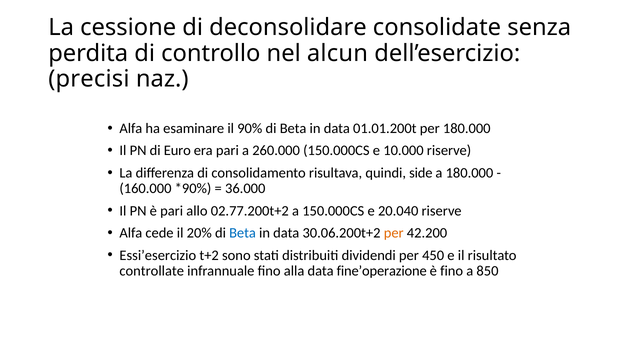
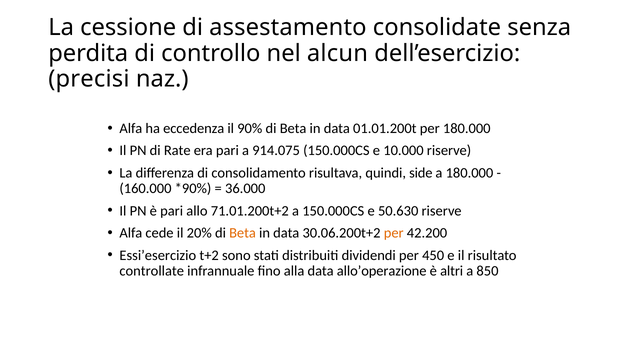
deconsolidare: deconsolidare -> assestamento (288, 28)
esaminare: esaminare -> eccedenza (194, 128)
Euro: Euro -> Rate (177, 151)
260.000: 260.000 -> 914.075 (276, 151)
02.77.200t+2: 02.77.200t+2 -> 71.01.200t+2 (250, 211)
20.040: 20.040 -> 50.630 (398, 211)
Beta colour: blue -> orange (243, 233)
fine’operazione: fine’operazione -> allo’operazione (382, 271)
è fino: fino -> altri (452, 271)
